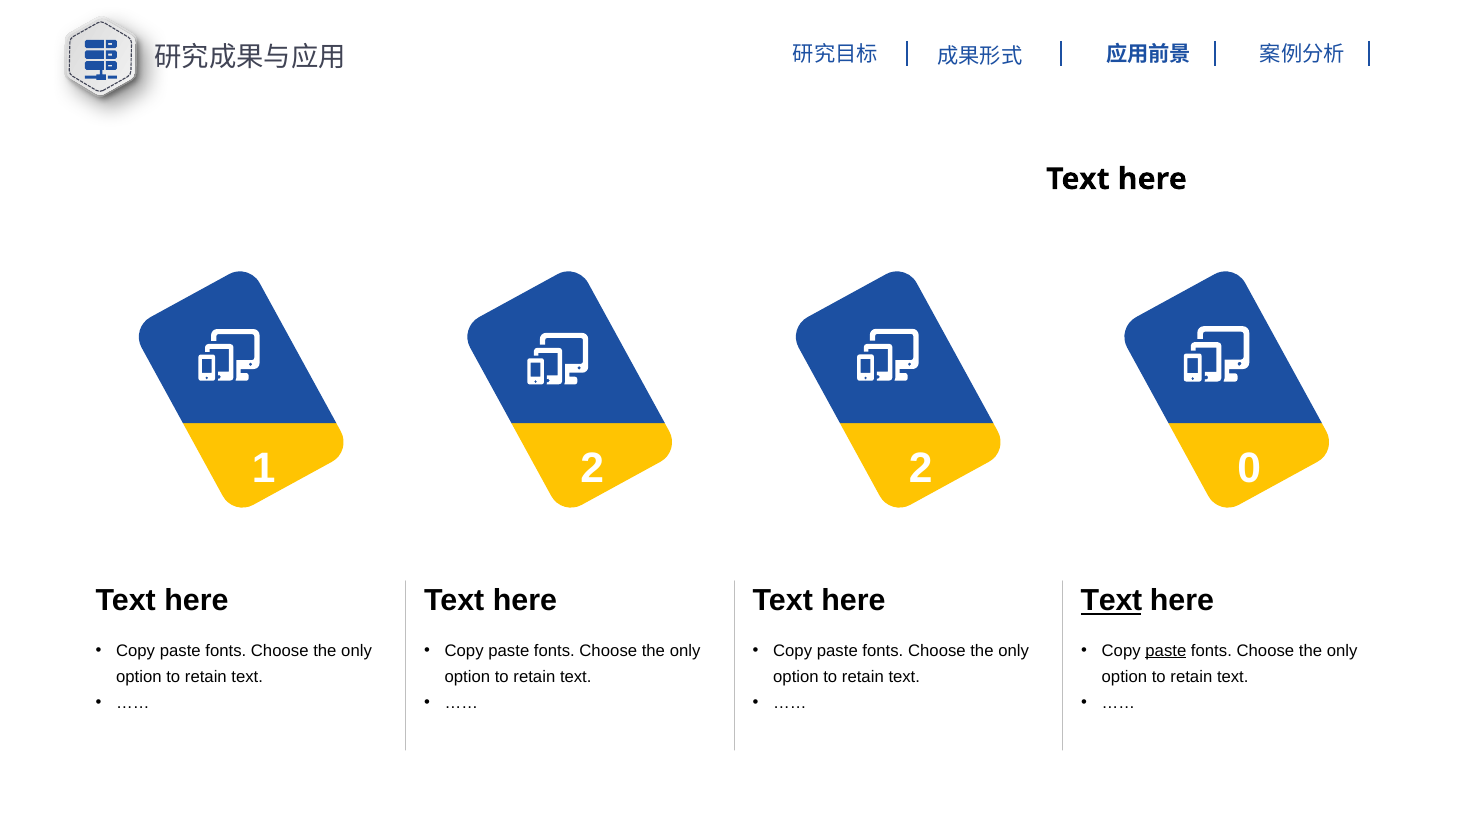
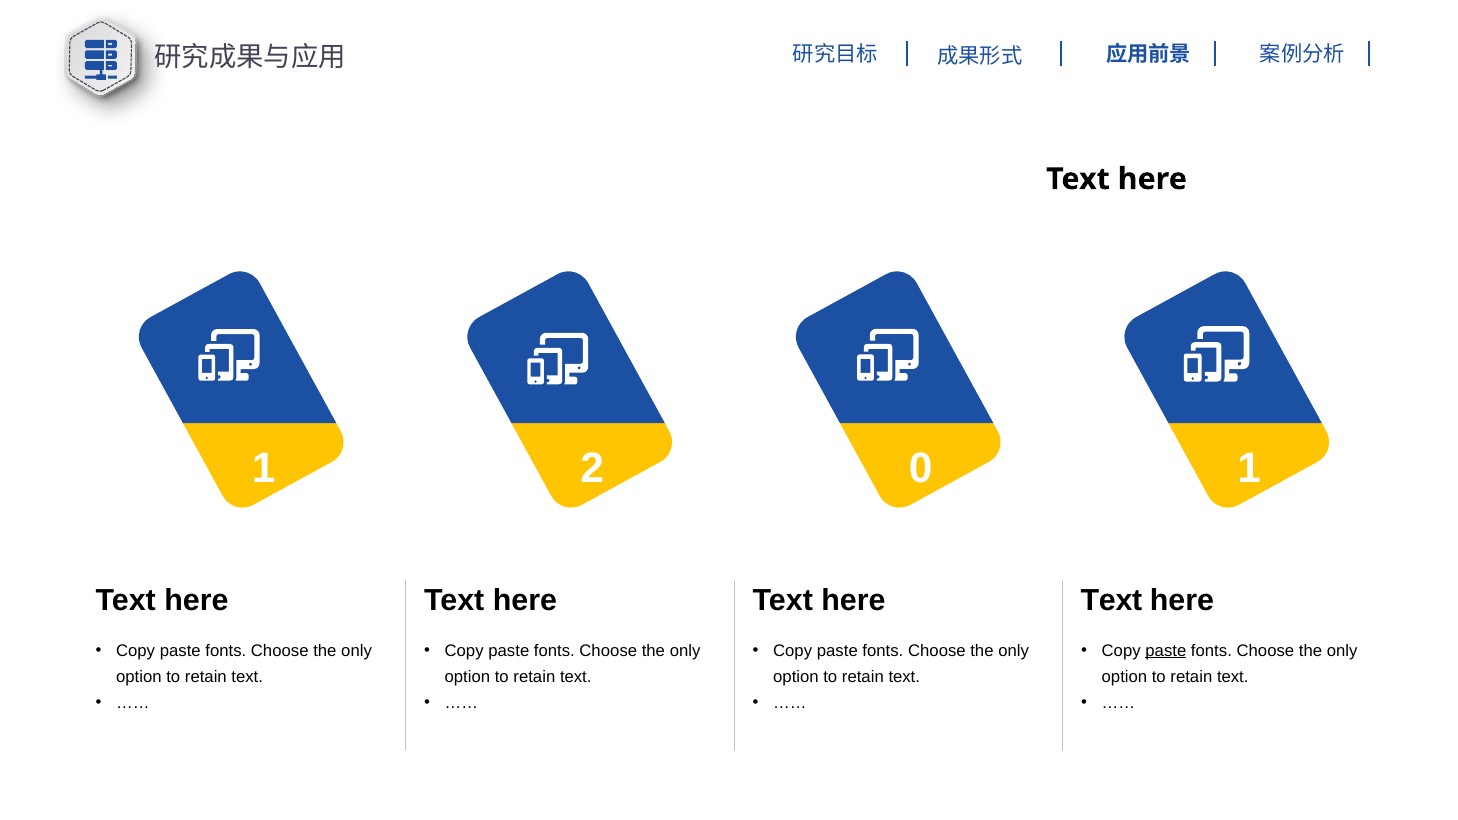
1 2: 2 -> 0 (921, 468)
2 0: 0 -> 1 (1249, 468)
Text underline: present -> none (1111, 601)
